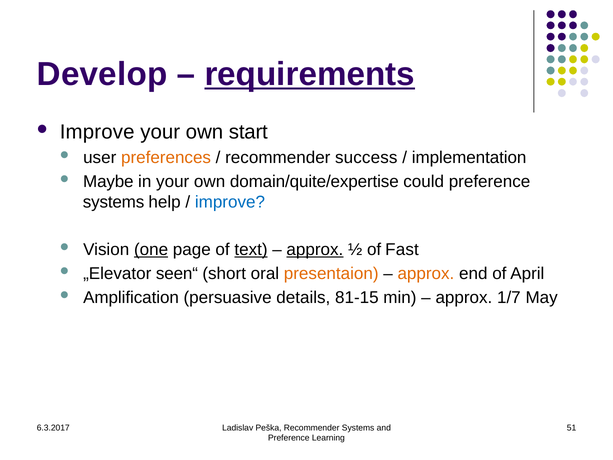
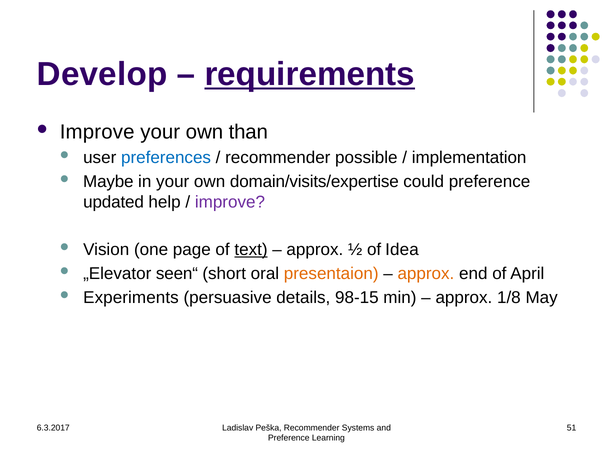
start: start -> than (248, 132)
preferences colour: orange -> blue (166, 158)
success: success -> possible (366, 158)
domain/quite/expertise: domain/quite/expertise -> domain/visits/expertise (314, 182)
systems: systems -> updated (114, 202)
improve colour: blue -> purple (230, 202)
one underline: present -> none (151, 250)
approx underline: present -> none (315, 250)
Fast: Fast -> Idea (402, 250)
Amplification: Amplification -> Experiments (131, 297)
81-15: 81-15 -> 98-15 (357, 297)
1/7: 1/7 -> 1/8 (509, 297)
